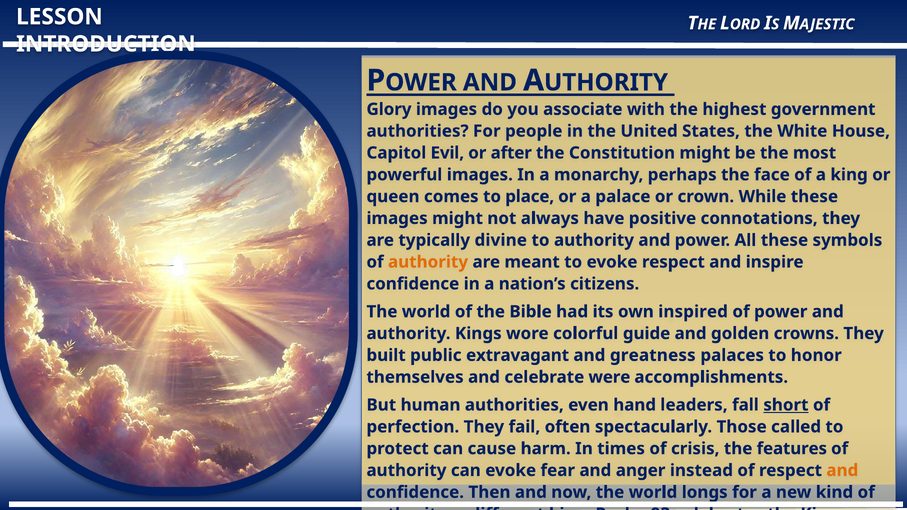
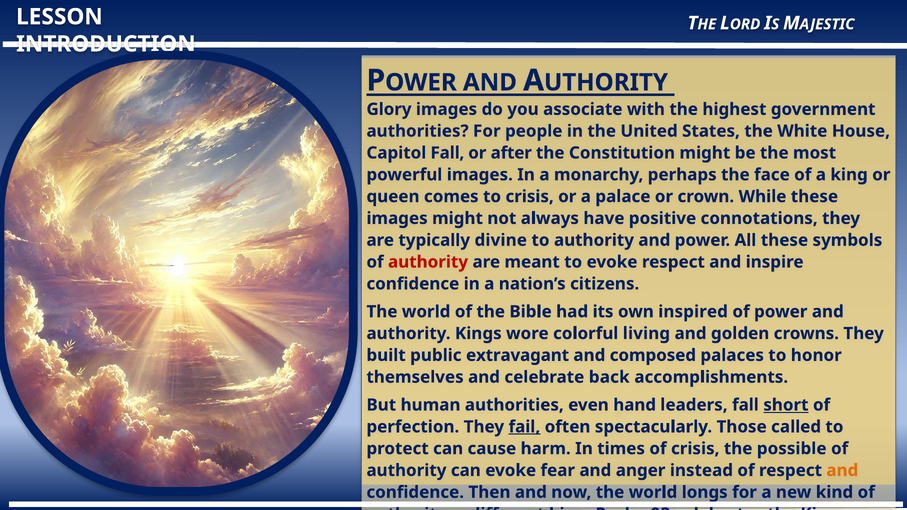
Capitol Evil: Evil -> Fall (447, 153)
to place: place -> crisis (530, 197)
authority colour: orange -> red (428, 262)
guide: guide -> living (646, 334)
greatness: greatness -> composed (653, 355)
were: were -> back (609, 377)
fail underline: none -> present (524, 427)
features: features -> possible (792, 449)
